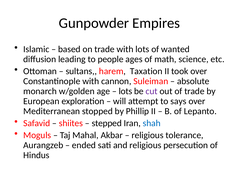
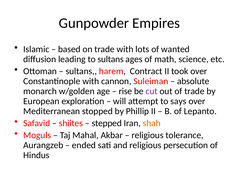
to people: people -> sultans (111, 59)
Taxation: Taxation -> Contract (146, 71)
lots: lots -> rise (125, 91)
shah colour: blue -> orange (152, 123)
